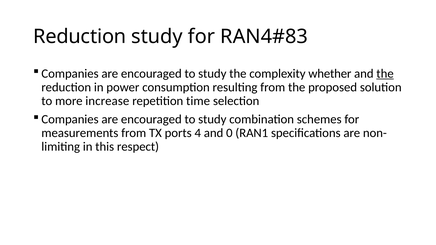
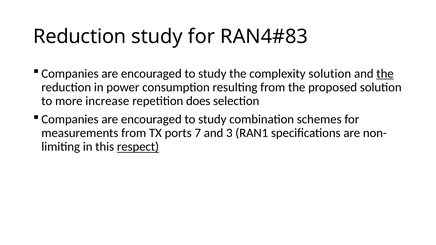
complexity whether: whether -> solution (330, 74)
time: time -> does (198, 101)
4: 4 -> 7 (198, 133)
0: 0 -> 3 (229, 133)
respect underline: none -> present (138, 147)
